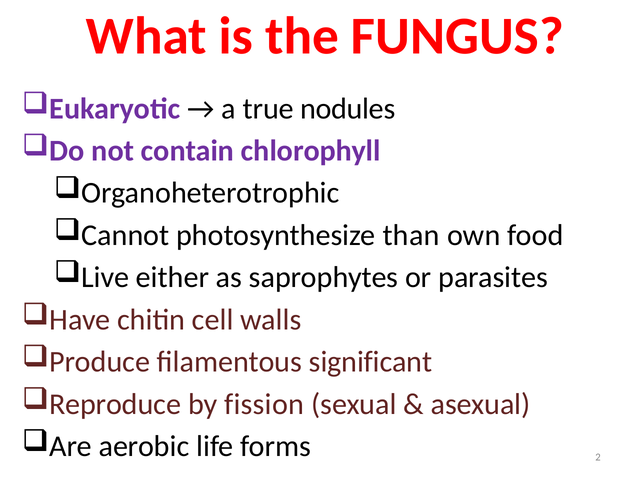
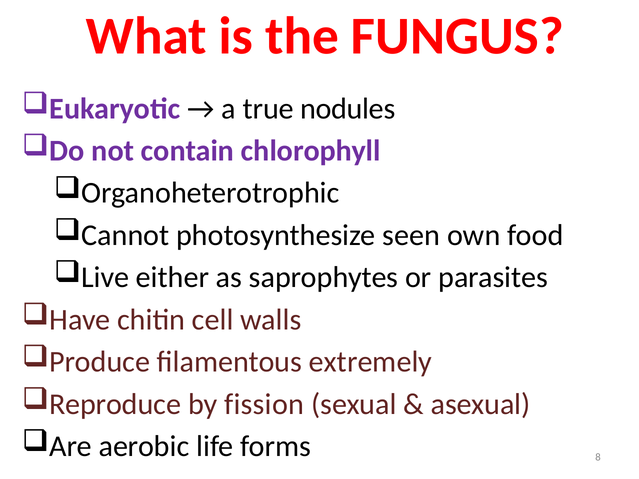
than: than -> seen (411, 235)
significant: significant -> extremely (370, 362)
2: 2 -> 8 (598, 458)
